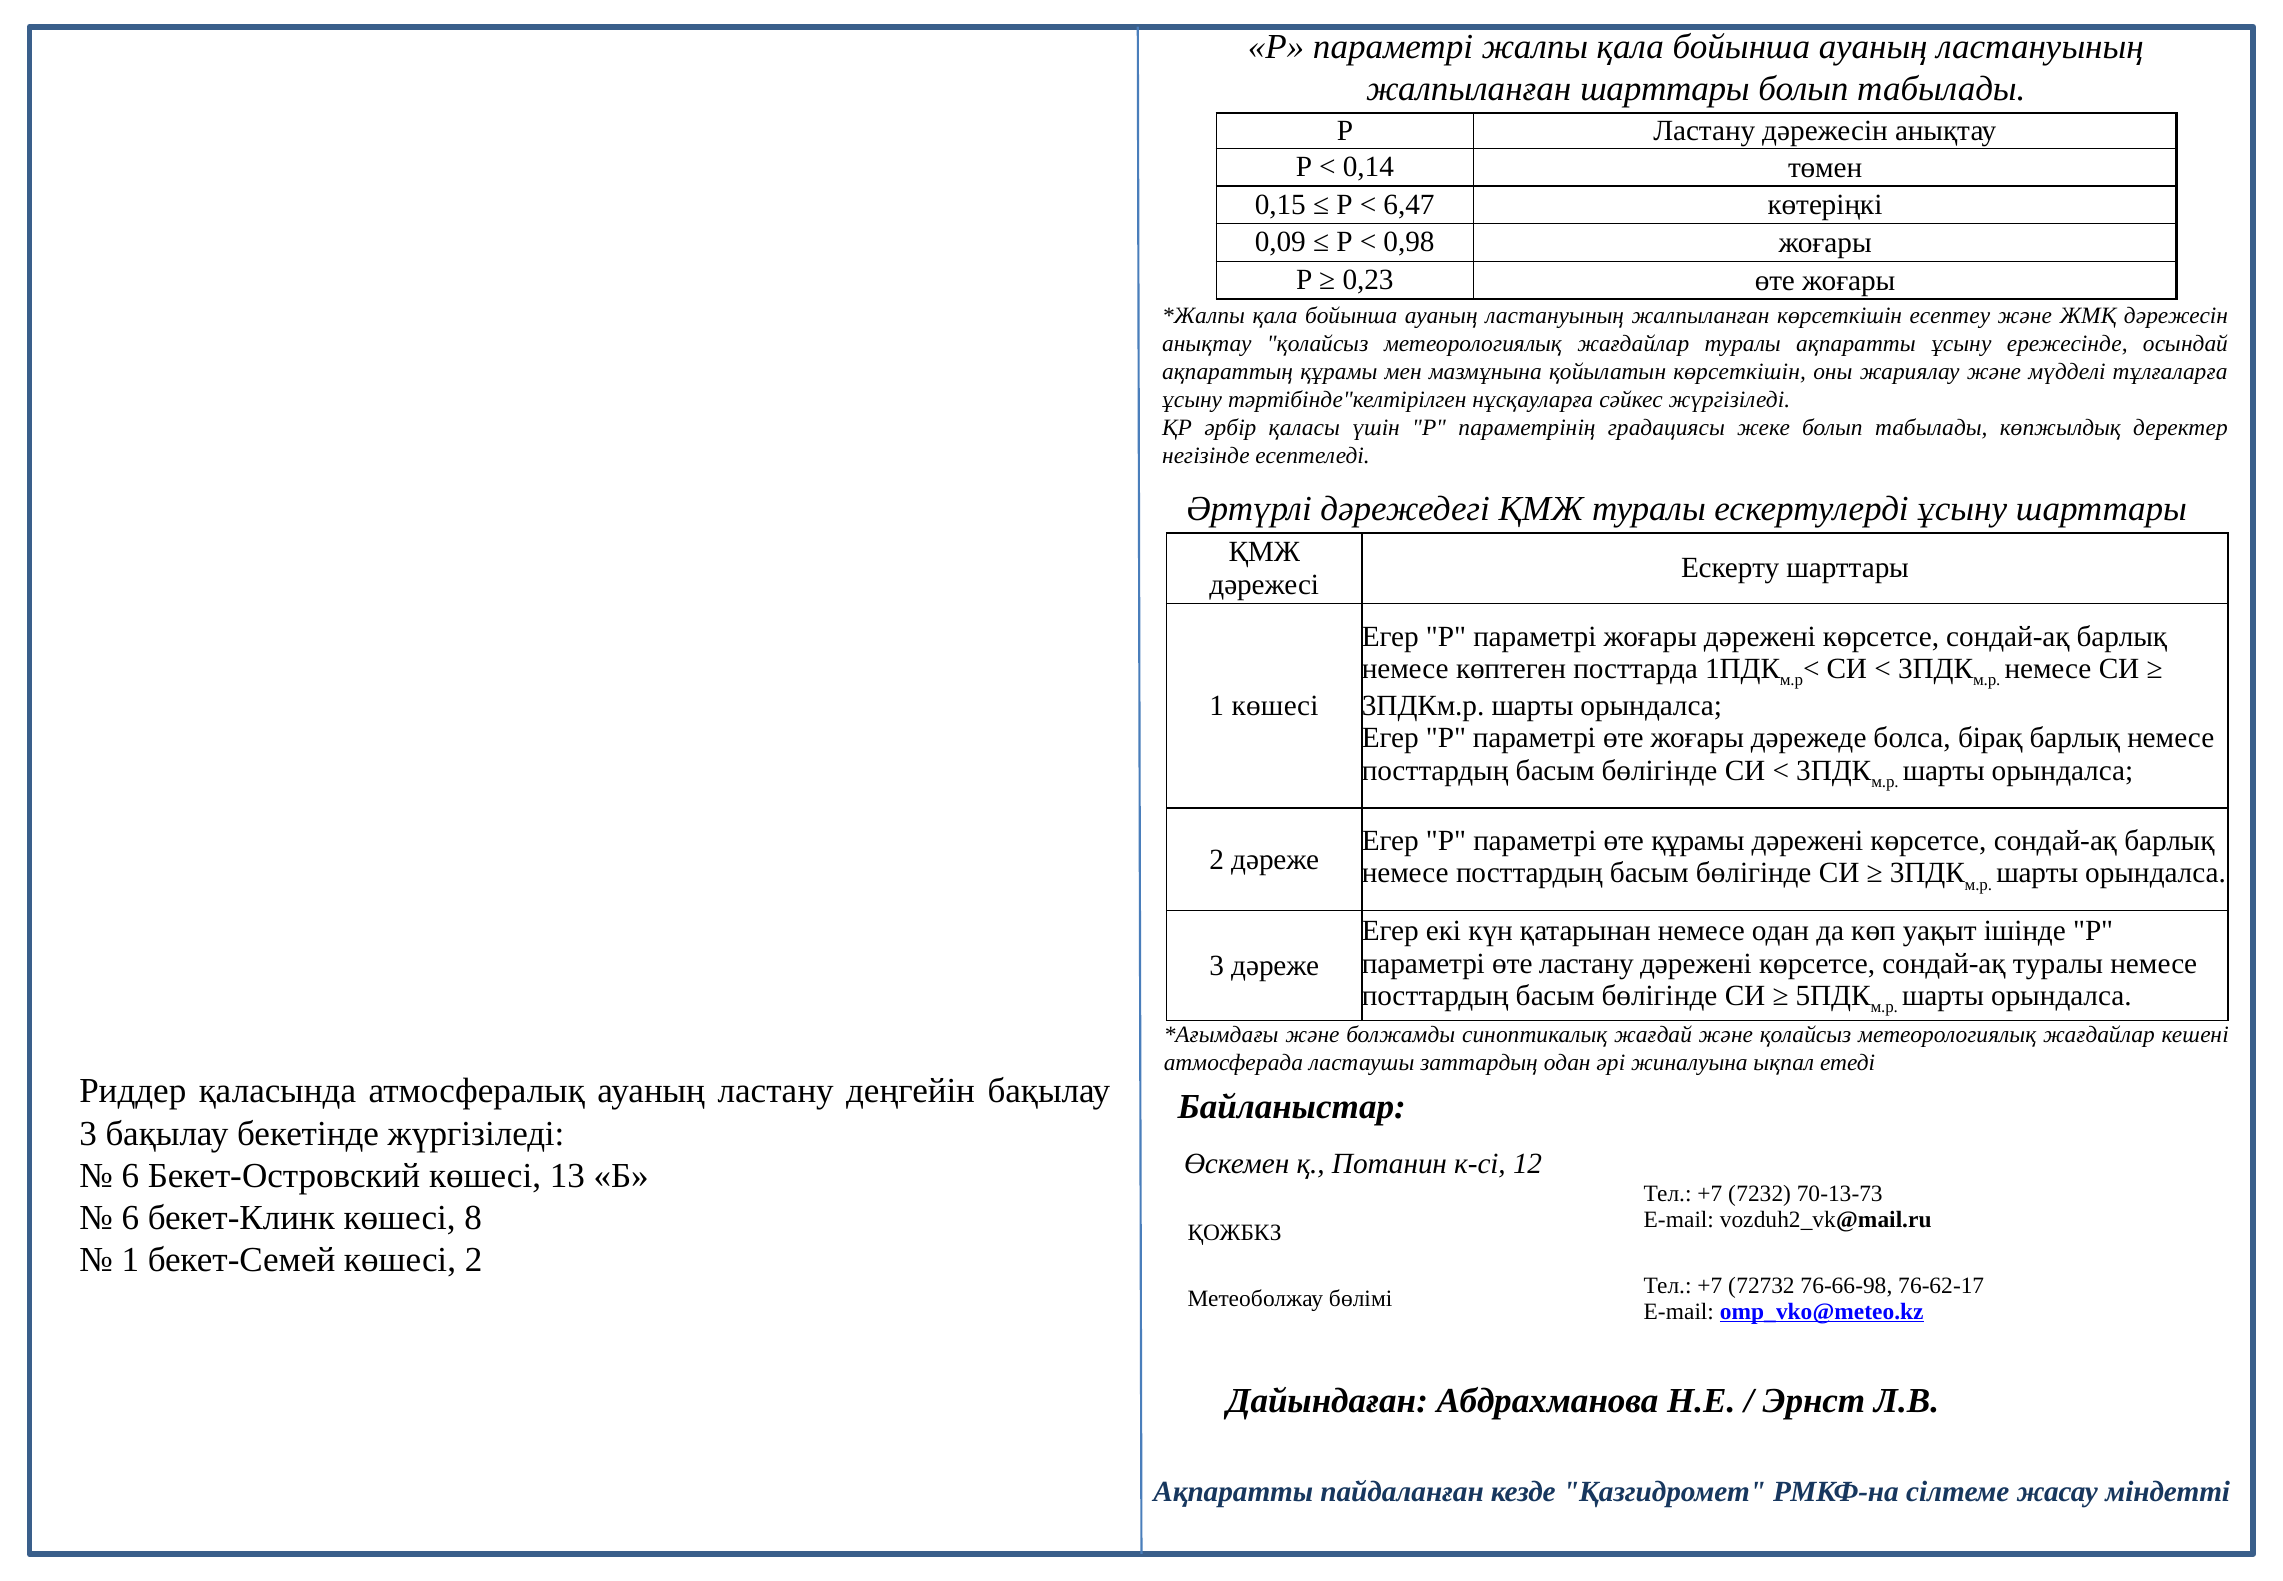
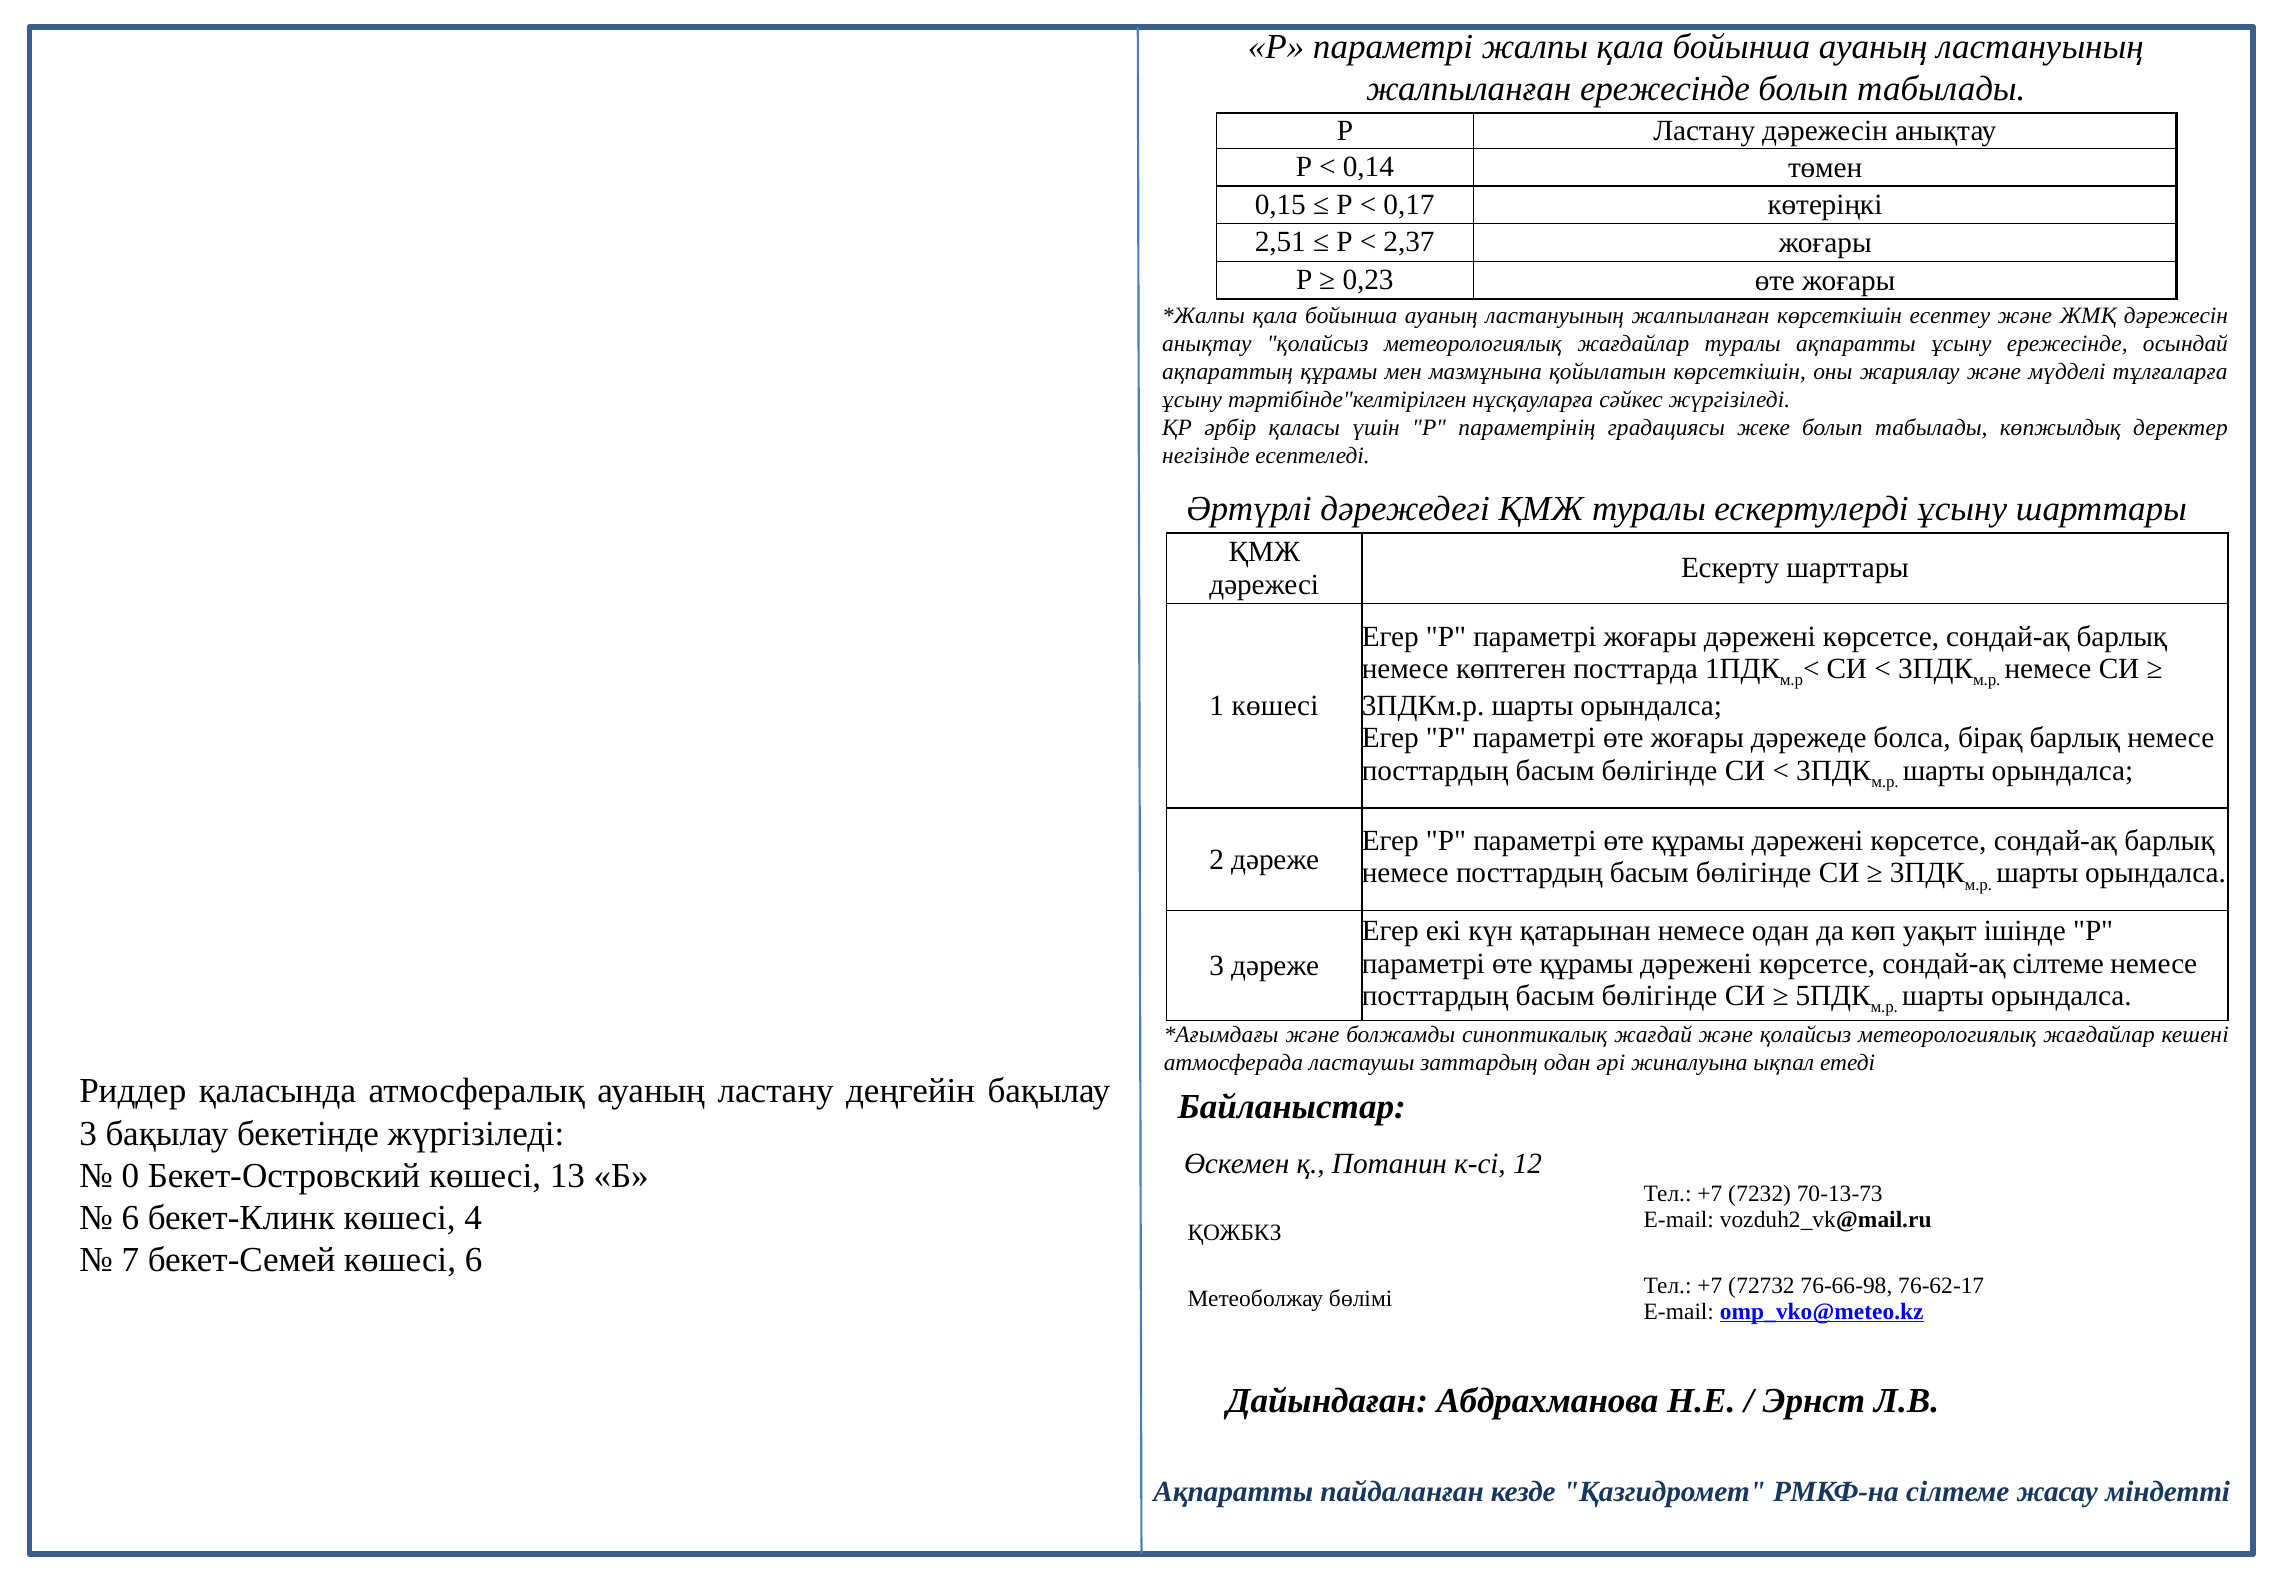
жалпыланған шарттары: шарттары -> ережесінде (1665, 89)
6,47: 6,47 -> 0,17 (1409, 205)
0,09: 0,09 -> 2,51 (1280, 242)
0,98: 0,98 -> 2,37 (1409, 242)
ластану: ластану -> құрамы (1586, 963)
сондай-ақ туралы: туралы -> сілтеме (2058, 963)
6: 6 -> 0 (130, 1175)
8: 8 -> 4 (473, 1217)
1: 1 -> 7 (130, 1260)
көшесі 2: 2 -> 6 (474, 1260)
